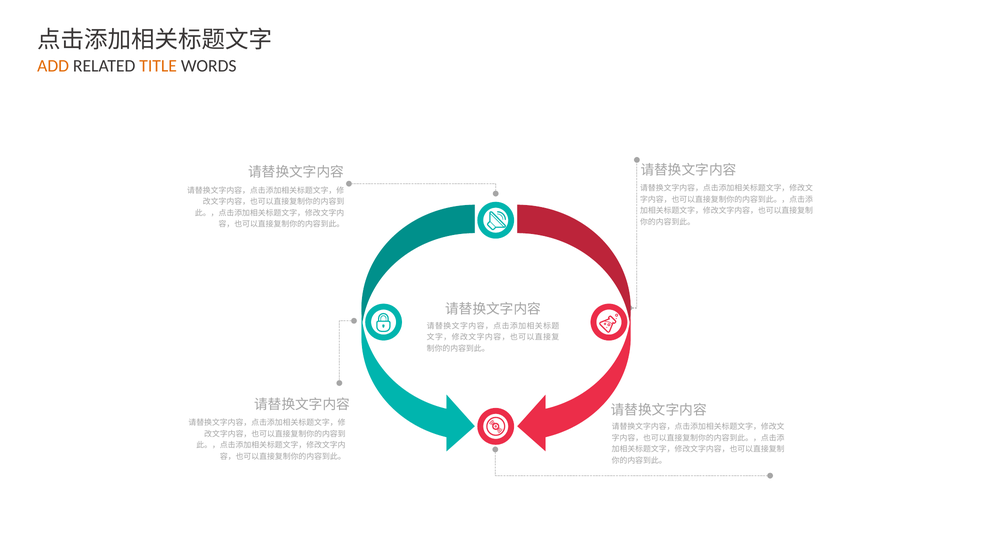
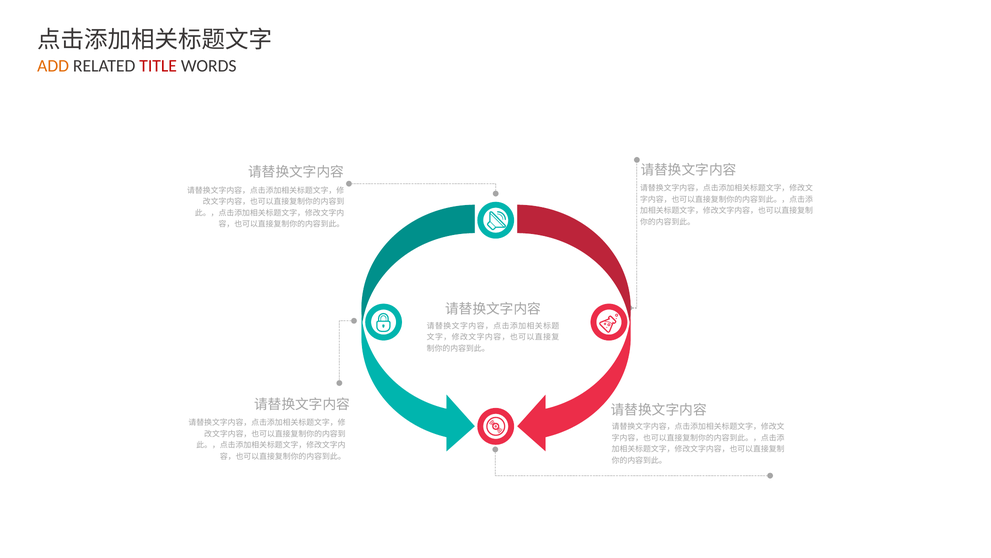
TITLE colour: orange -> red (158, 66)
